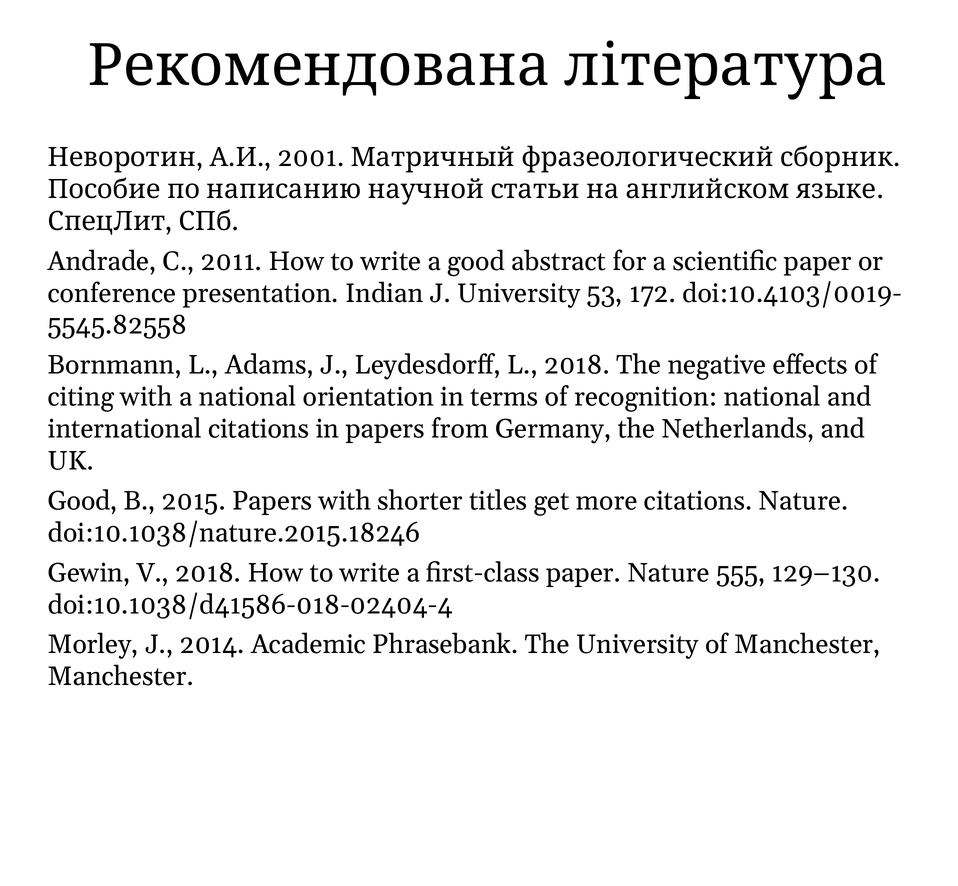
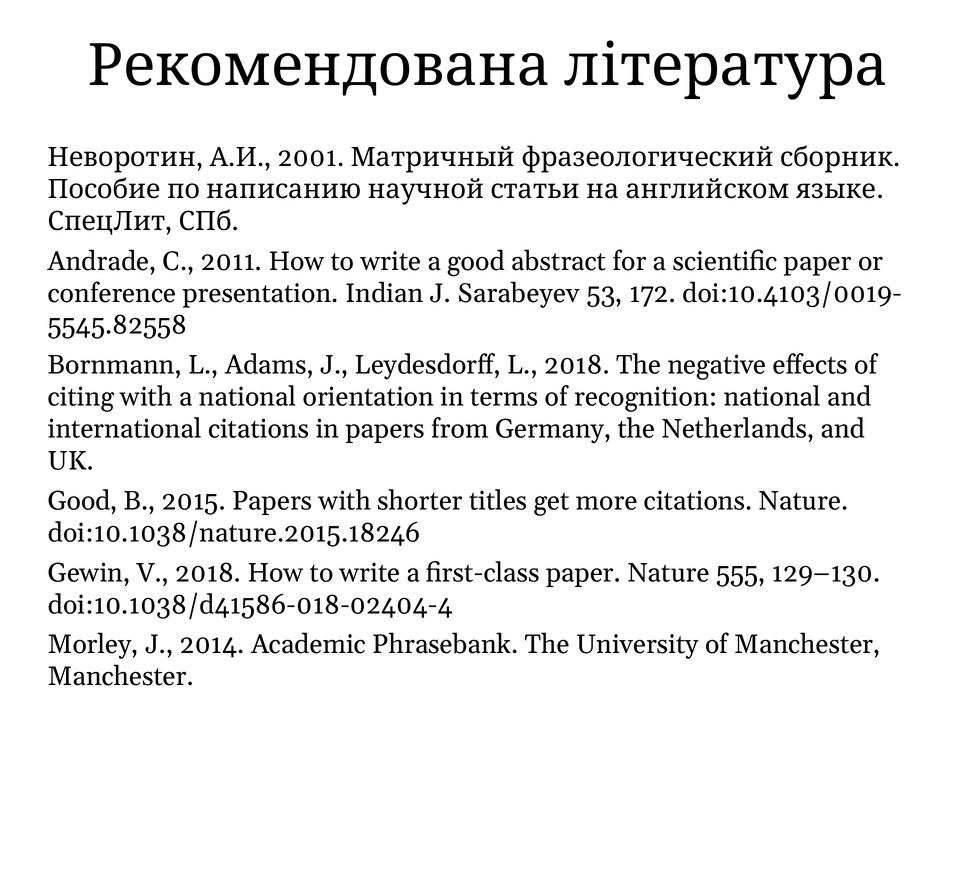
J University: University -> Sarabeyev (519, 293)
